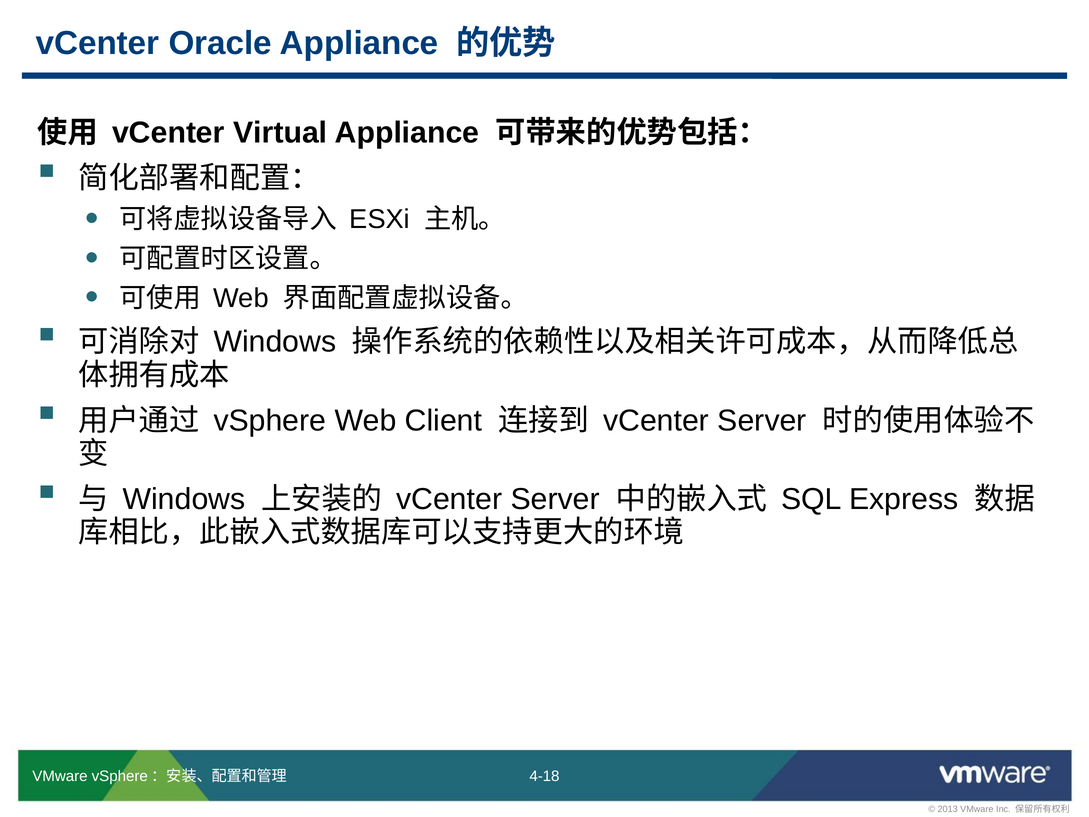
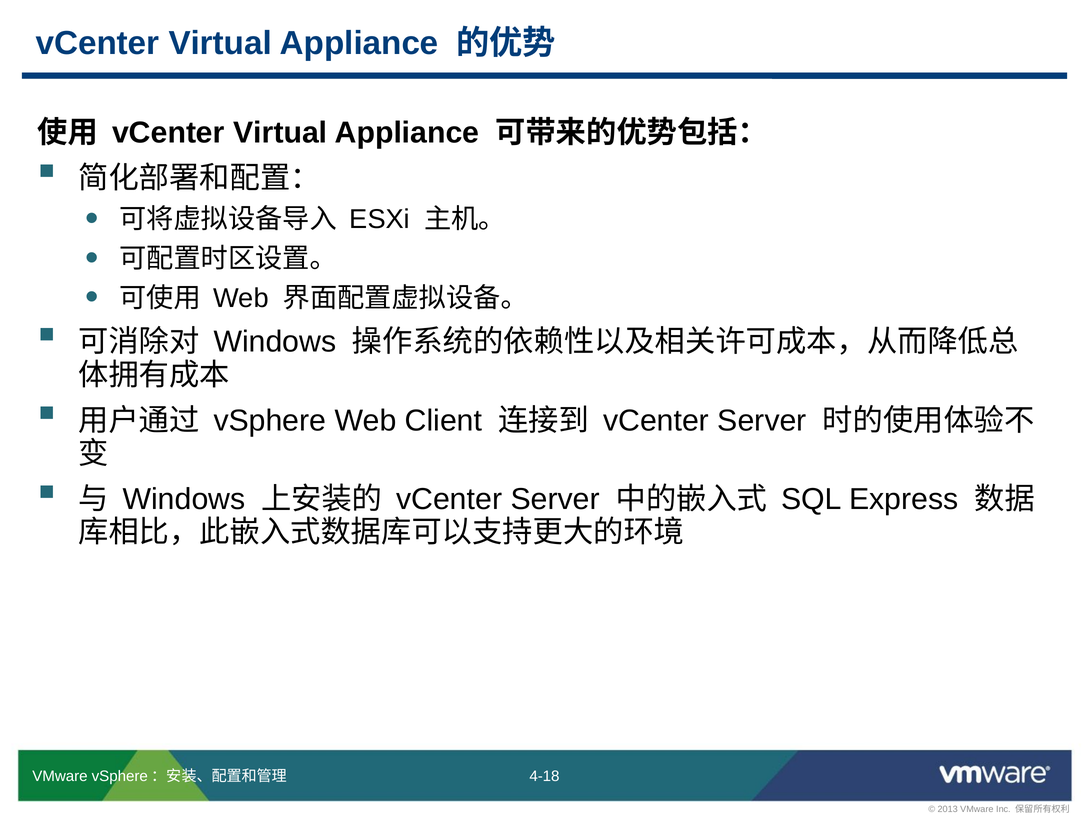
Oracle: Oracle -> Virtual (220, 43)
